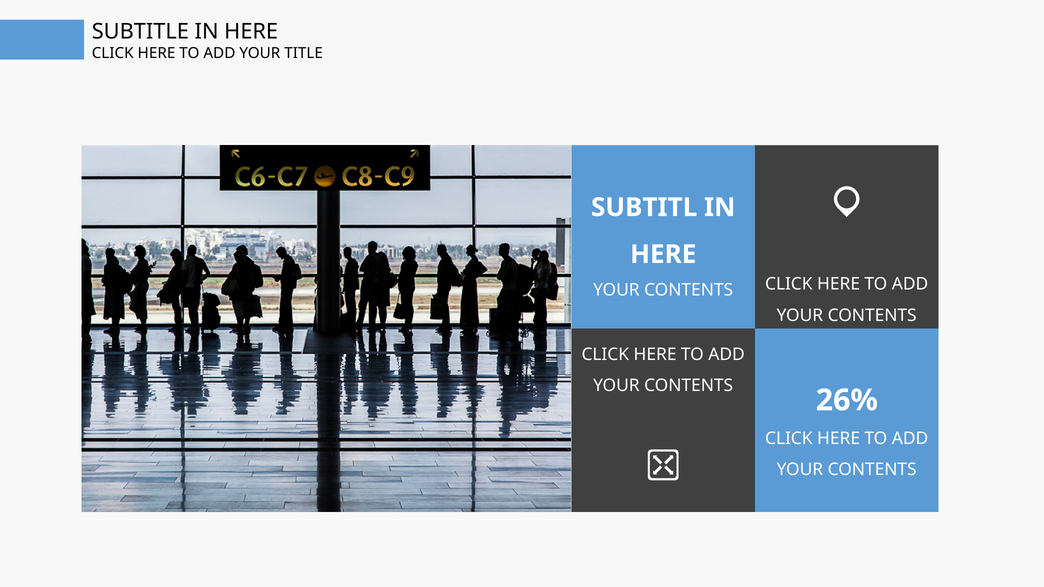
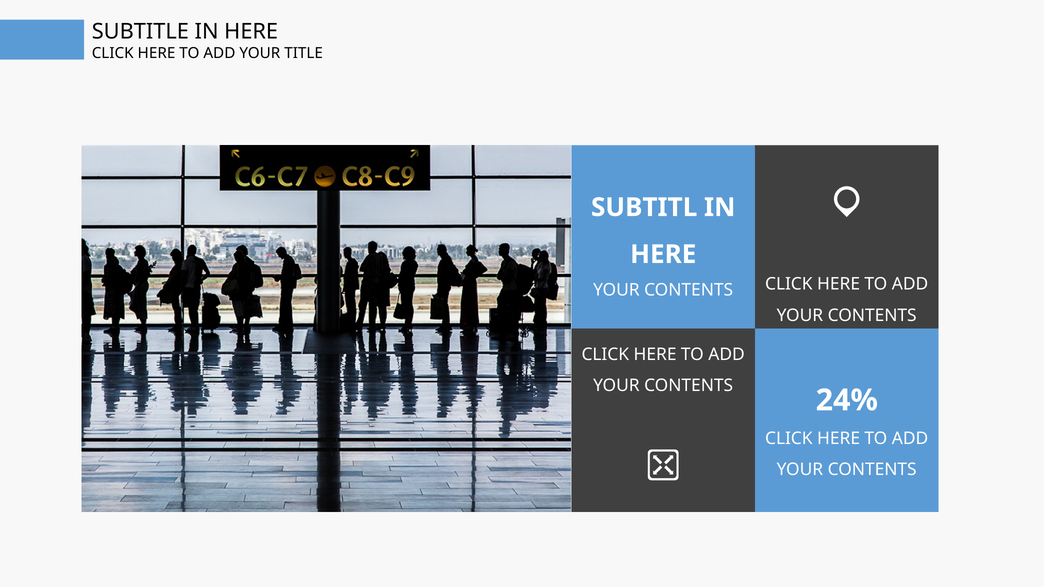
26%: 26% -> 24% (847, 400)
